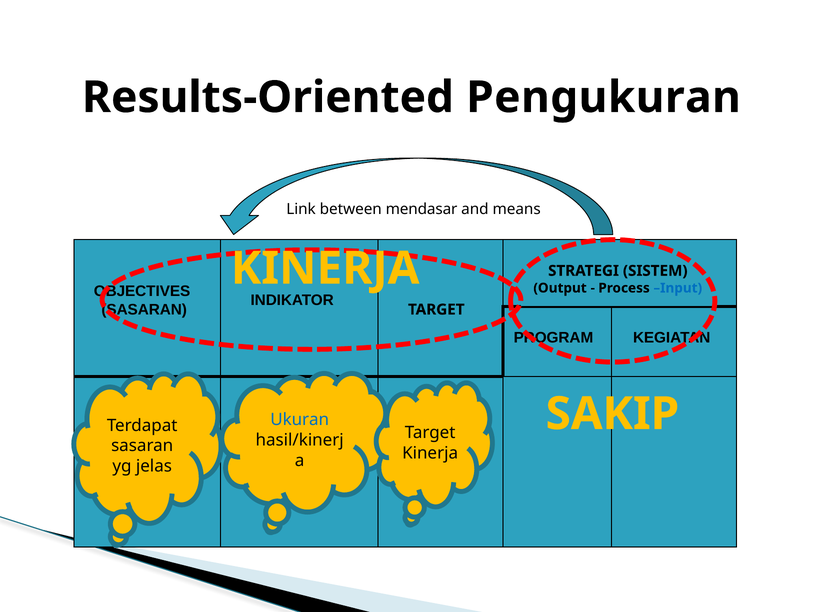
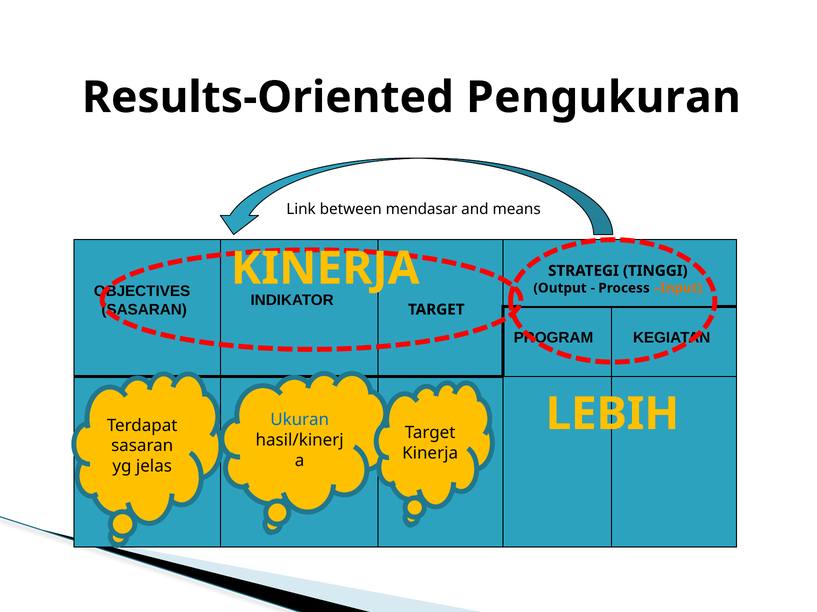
SISTEM: SISTEM -> TINGGI (655, 271)
Input colour: blue -> orange (678, 288)
SAKIP: SAKIP -> LEBIH (612, 414)
